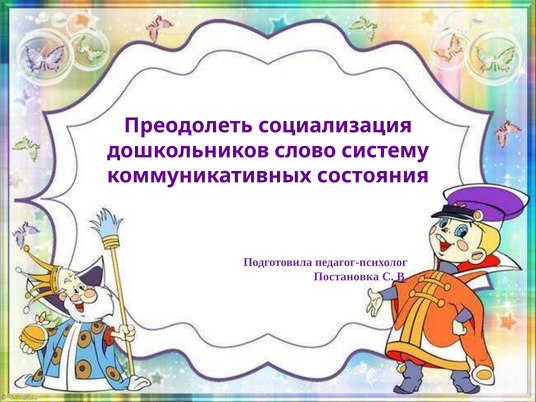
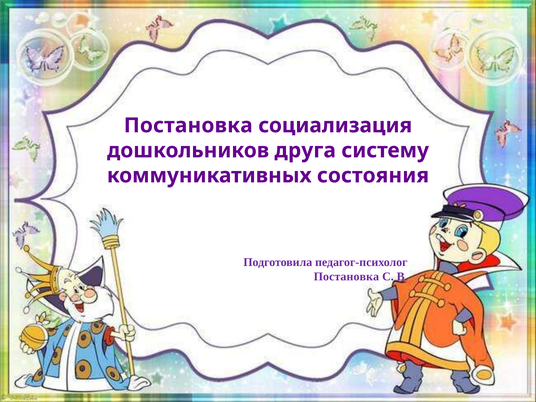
Преодолеть: Преодолеть -> Постановка (188, 125)
слово: слово -> друга (305, 150)
